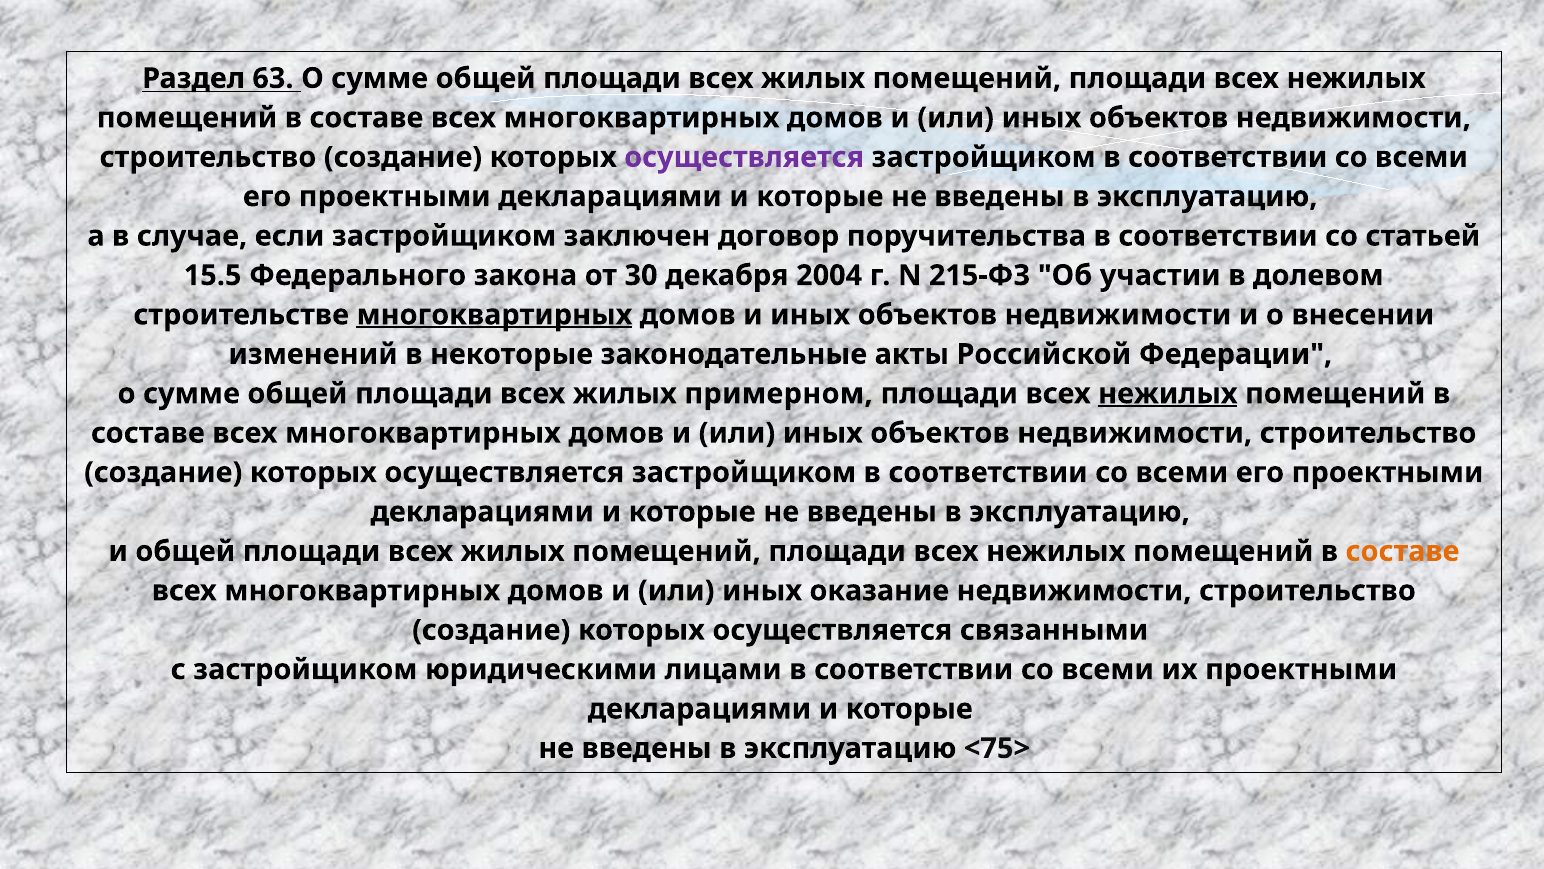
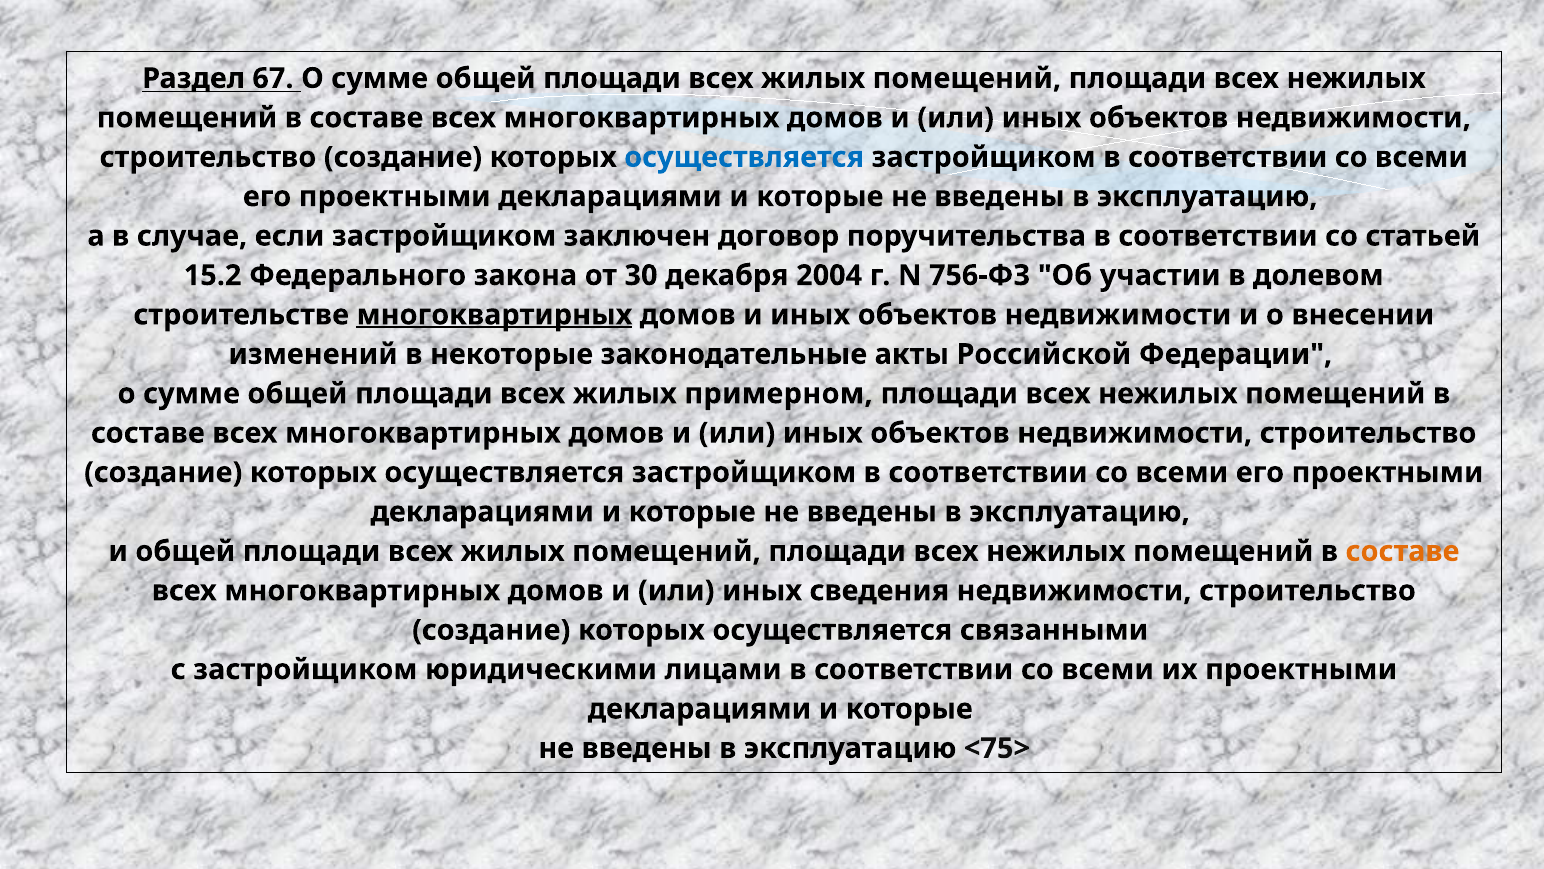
63: 63 -> 67 (273, 78)
осуществляется colour: purple -> blue (744, 157)
15.5: 15.5 -> 15.2 (213, 275)
215-ФЗ: 215-ФЗ -> 756-ФЗ (980, 275)
нежилых underline: present -> none (1168, 393)
оказание: оказание -> сведения (879, 590)
